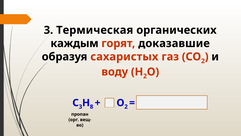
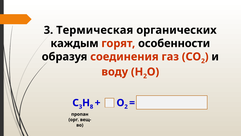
доказавшие: доказавшие -> особенности (174, 43)
сахаристых: сахаристых -> соединения (124, 57)
